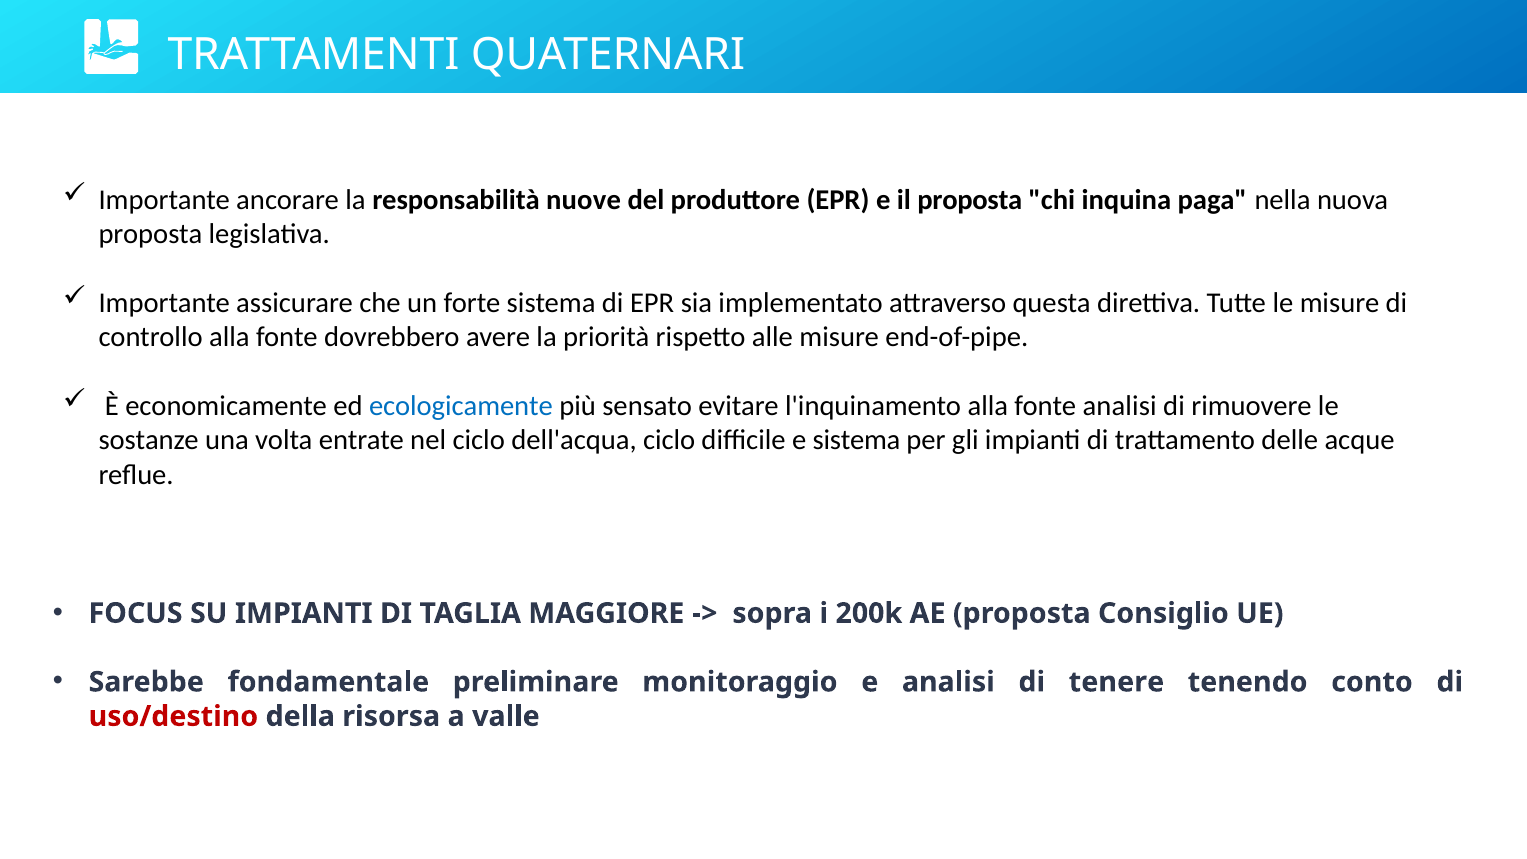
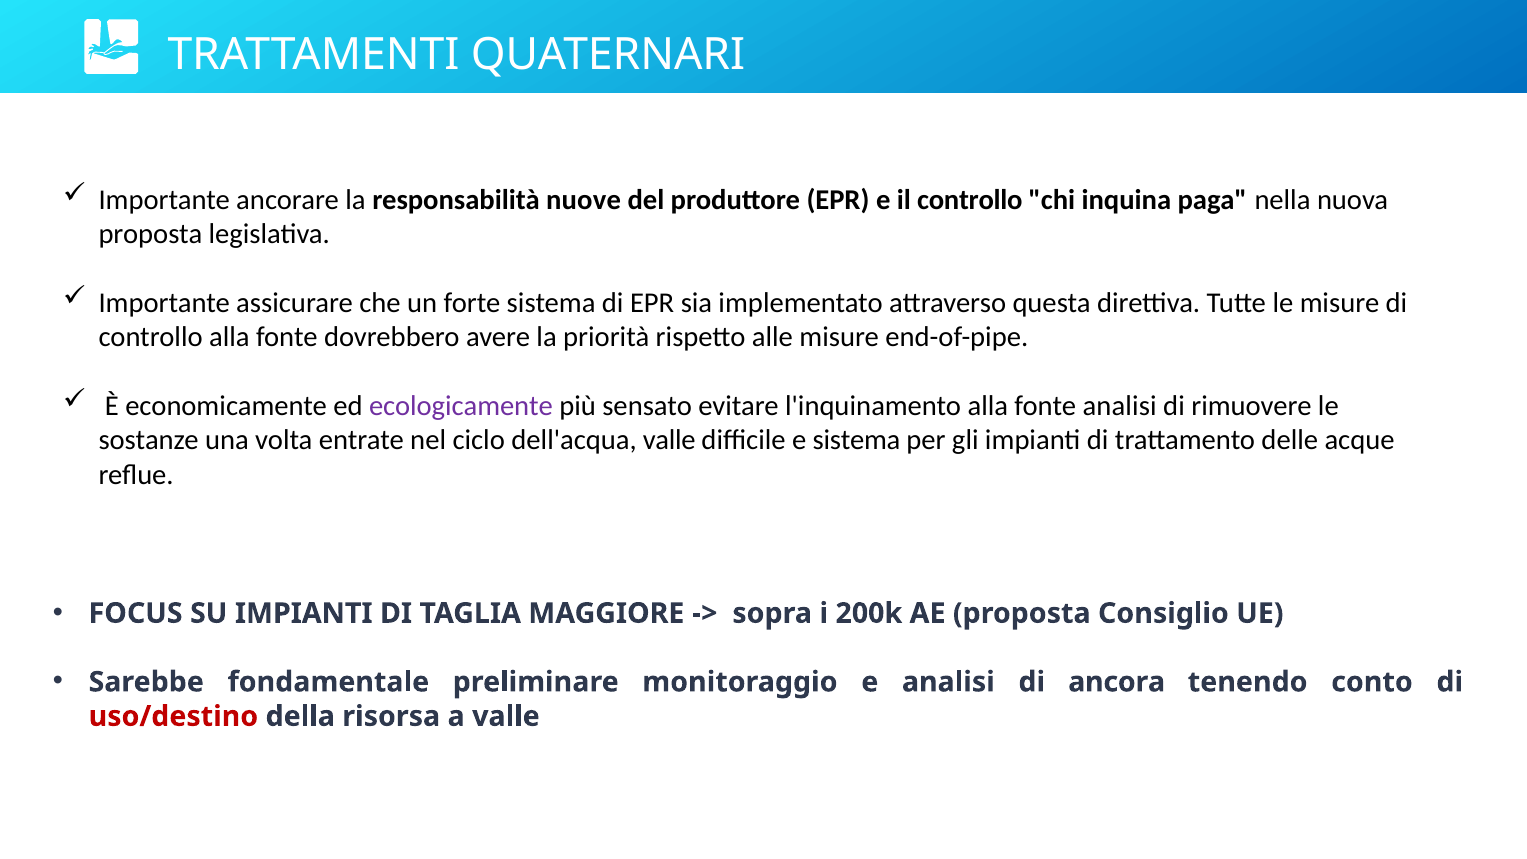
il proposta: proposta -> controllo (970, 200)
ecologicamente colour: blue -> purple (461, 406)
dell'acqua ciclo: ciclo -> valle (669, 440)
tenere: tenere -> ancora (1117, 682)
